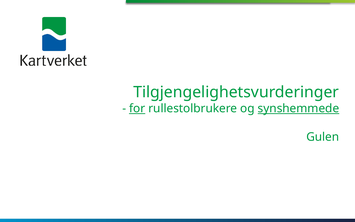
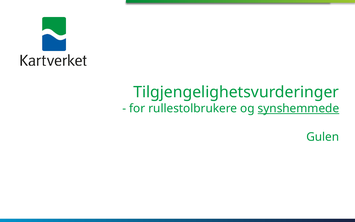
for underline: present -> none (137, 108)
